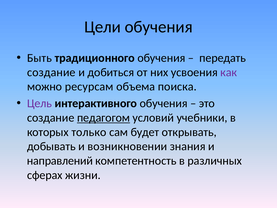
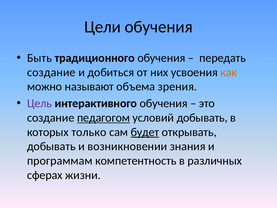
как colour: purple -> orange (229, 72)
ресурсам: ресурсам -> называют (89, 86)
поиска: поиска -> зрения (177, 86)
условий учебники: учебники -> добывать (202, 118)
будет underline: none -> present (145, 132)
направлений: направлений -> программам (60, 161)
